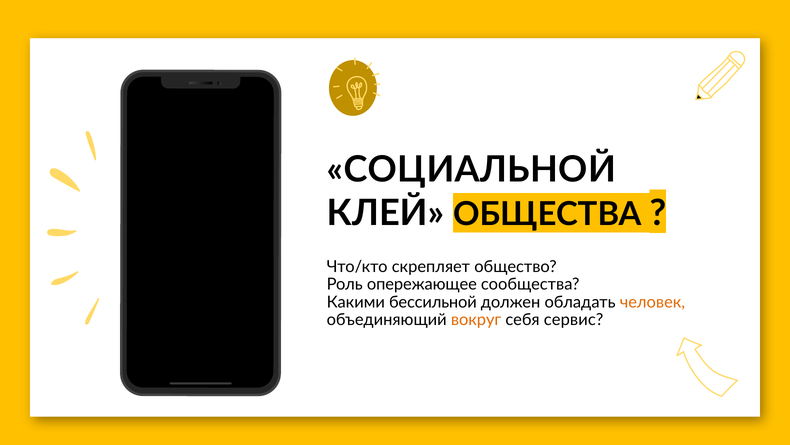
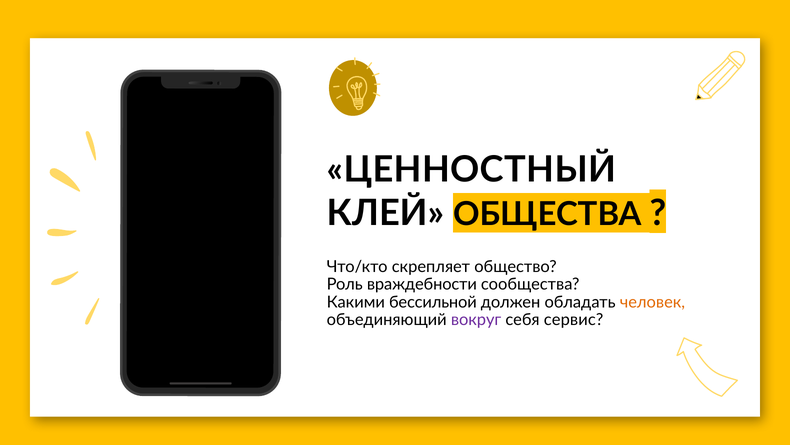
СОЦИАЛЬНОЙ: СОЦИАЛЬНОЙ -> ЦЕННОСТНЫЙ (471, 170)
опережающее: опережающее -> враждебности (422, 284)
вокруг colour: orange -> purple (476, 320)
